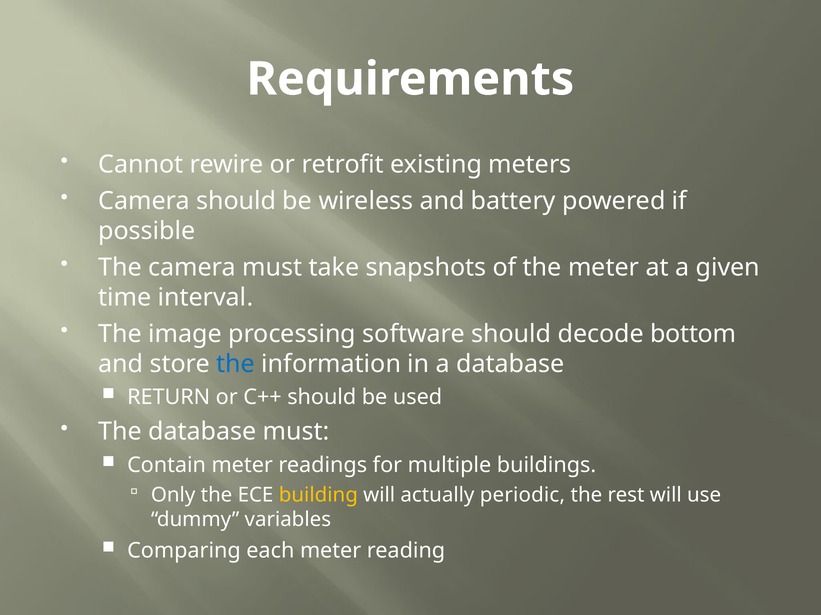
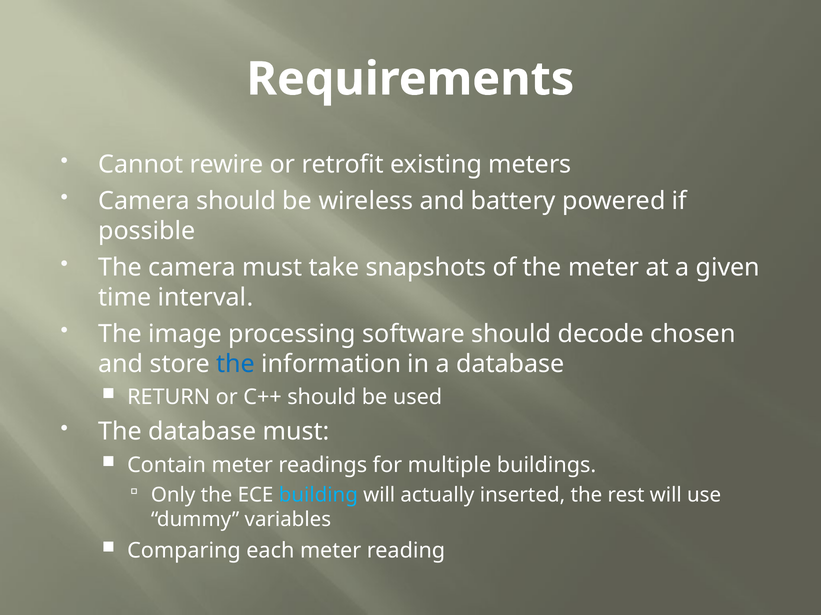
bottom: bottom -> chosen (693, 334)
building colour: yellow -> light blue (318, 496)
periodic: periodic -> inserted (522, 496)
